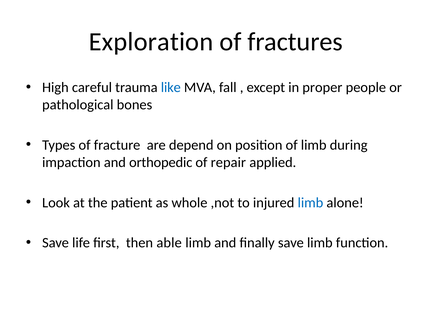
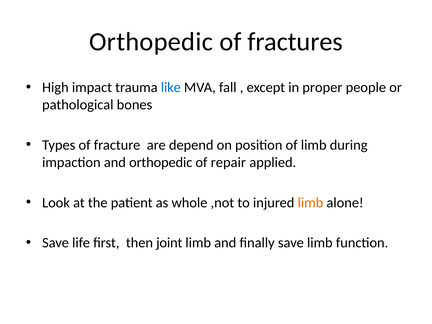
Exploration: Exploration -> Orthopedic (151, 42)
careful: careful -> impact (92, 87)
limb colour: blue -> orange (310, 203)
able: able -> joint (169, 243)
